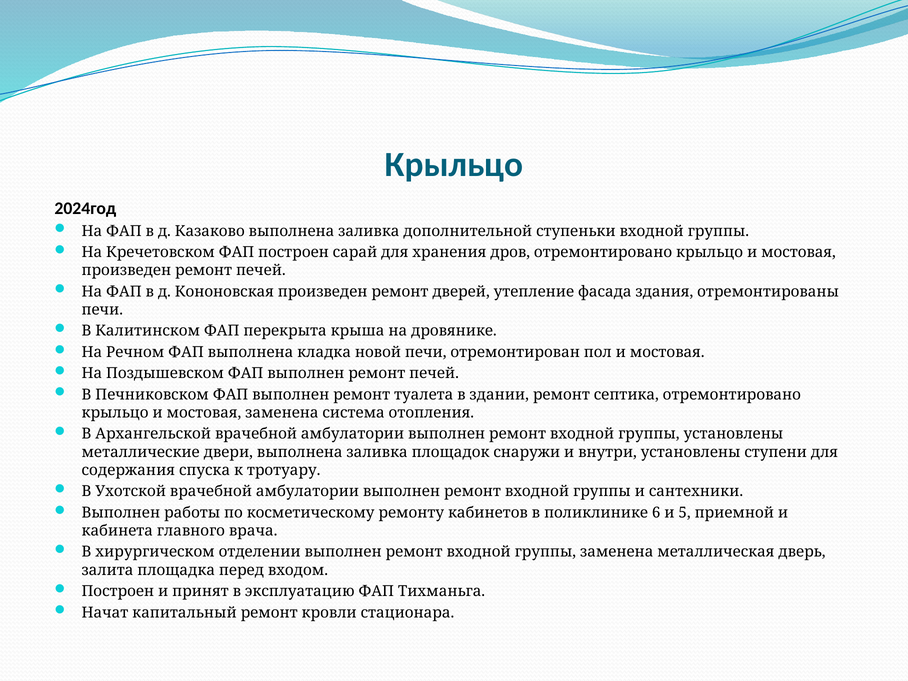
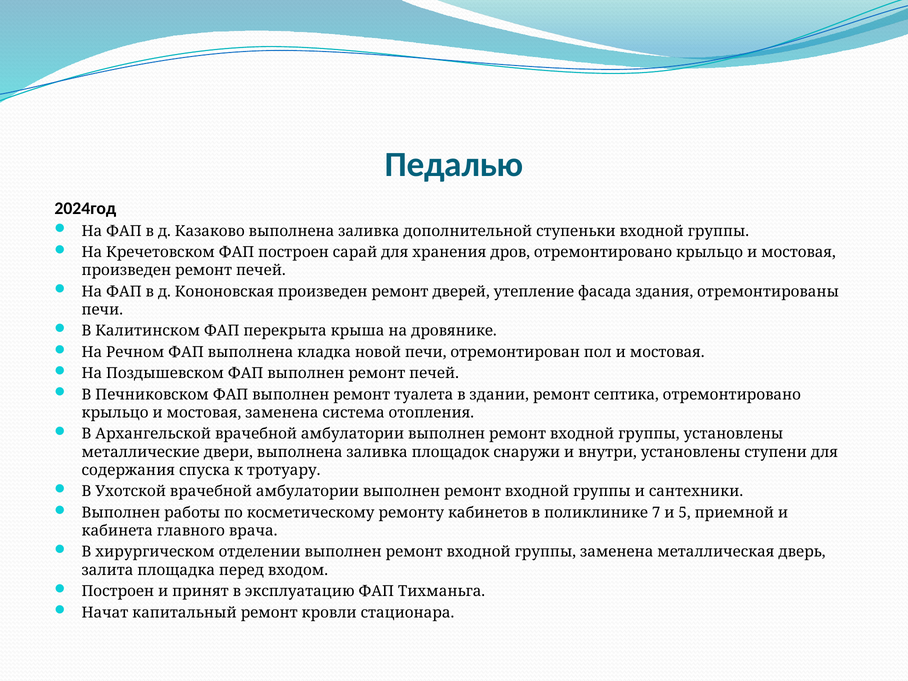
Крыльцо: Крыльцо -> Педалью (454, 165)
6: 6 -> 7 (656, 513)
